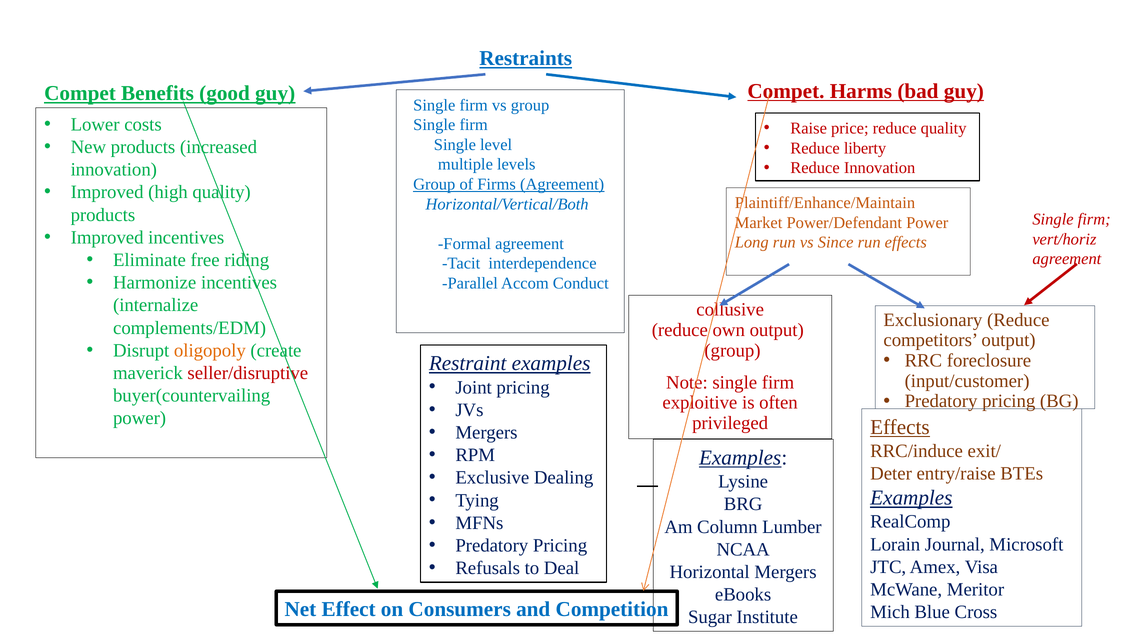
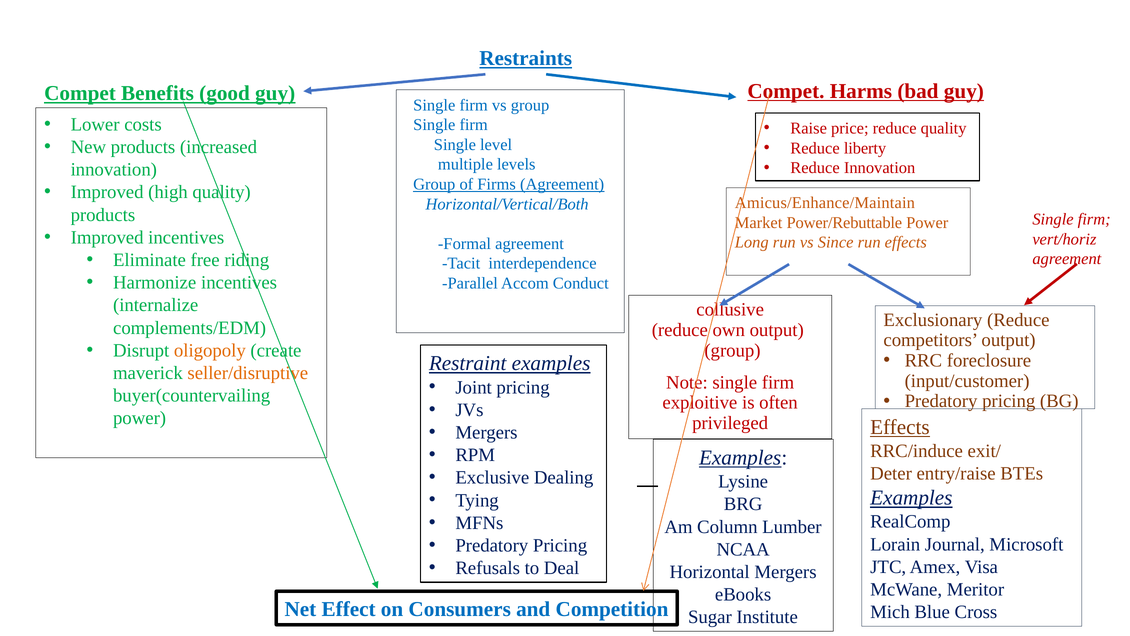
Plaintiff/Enhance/Maintain: Plaintiff/Enhance/Maintain -> Amicus/Enhance/Maintain (825, 203)
Power/Defendant: Power/Defendant -> Power/Rebuttable (844, 222)
seller/disruptive colour: red -> orange (248, 373)
